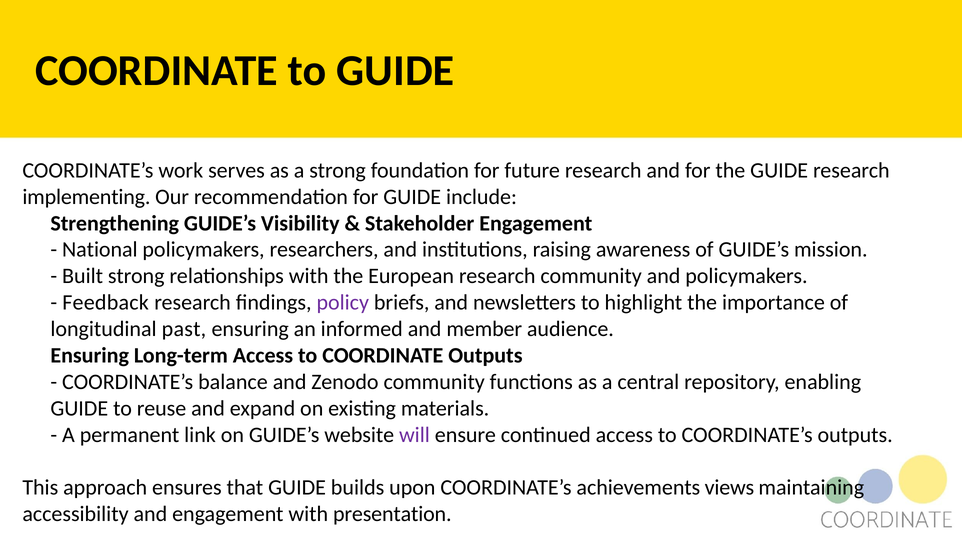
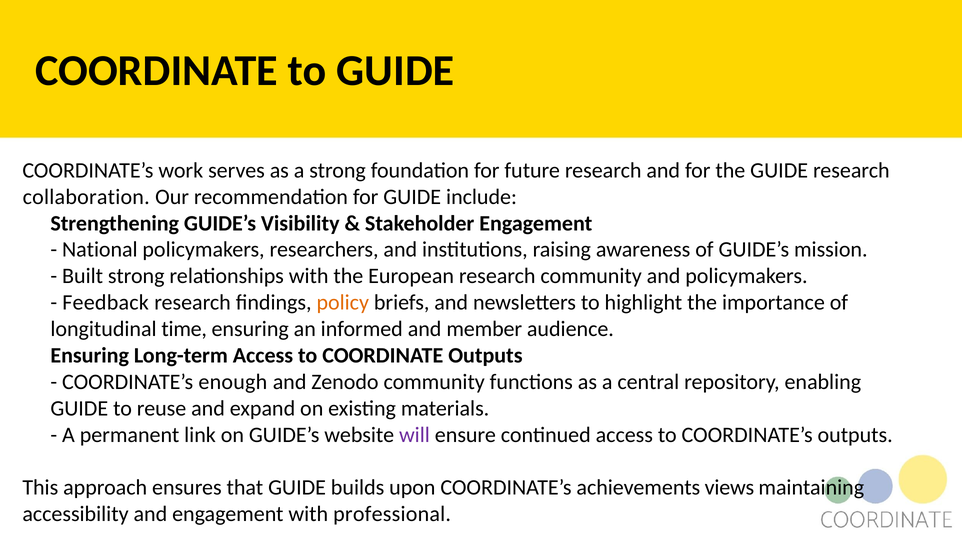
implementing: implementing -> collaboration (86, 197)
policy colour: purple -> orange (343, 303)
past: past -> time (184, 329)
balance: balance -> enough (233, 382)
presentation: presentation -> professional (392, 514)
